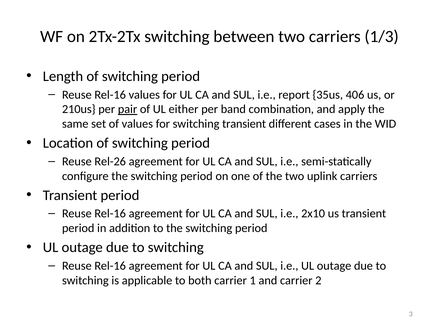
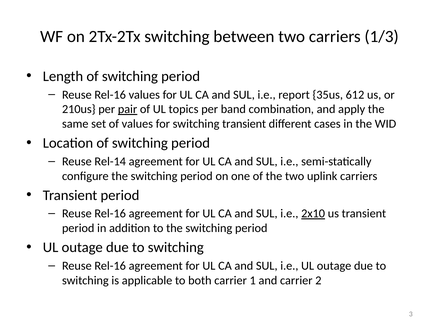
406: 406 -> 612 (355, 95)
either: either -> topics (184, 109)
Rel-26: Rel-26 -> Rel-14 (110, 162)
2x10 underline: none -> present (313, 214)
